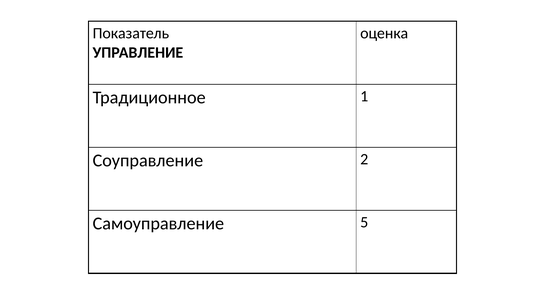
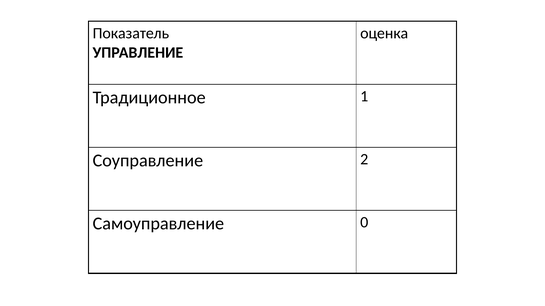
5: 5 -> 0 (364, 223)
